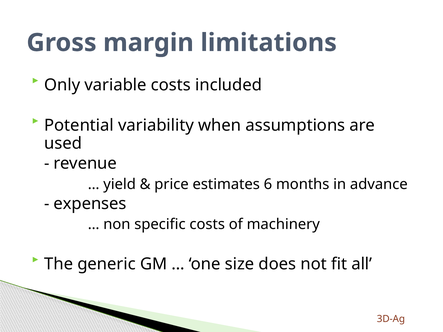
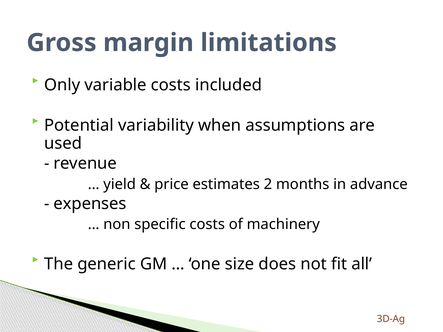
6: 6 -> 2 (268, 184)
